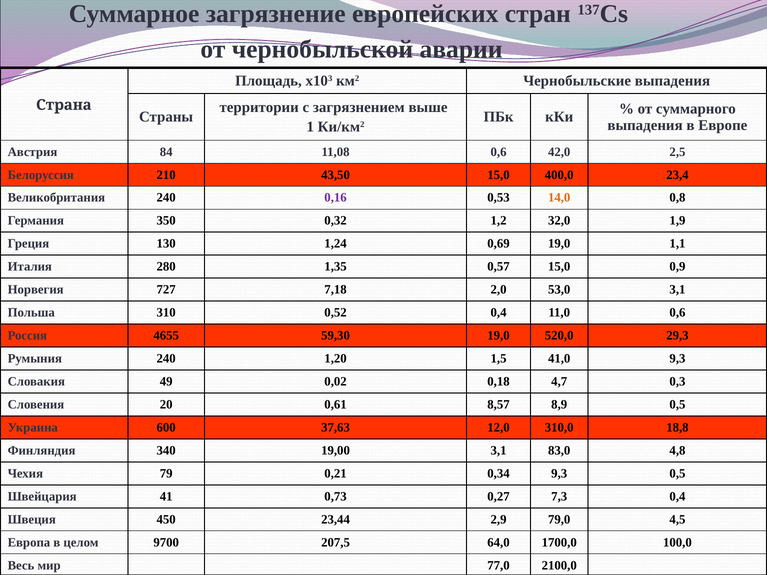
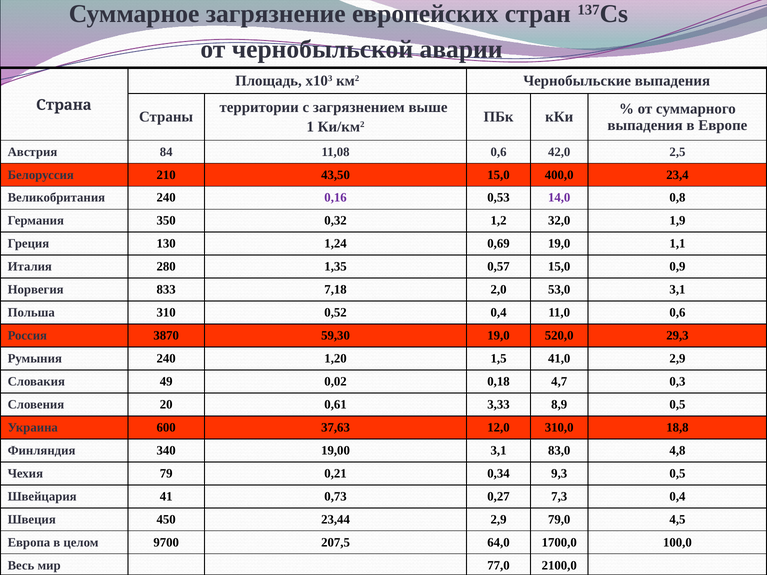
14,0 colour: orange -> purple (559, 198)
727: 727 -> 833 (166, 290)
4655: 4655 -> 3870 (166, 336)
41,0 9,3: 9,3 -> 2,9 (677, 359)
8,57: 8,57 -> 3,33 (499, 405)
